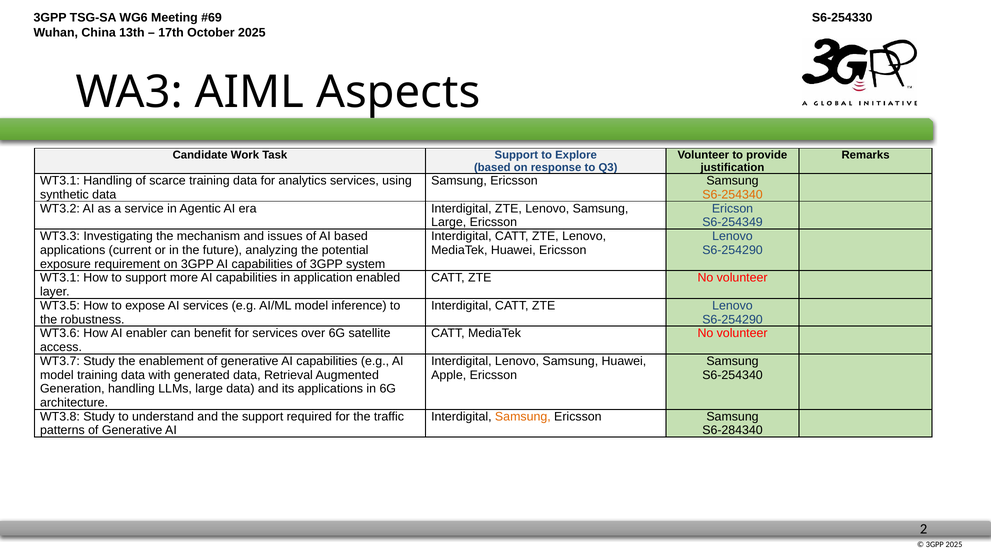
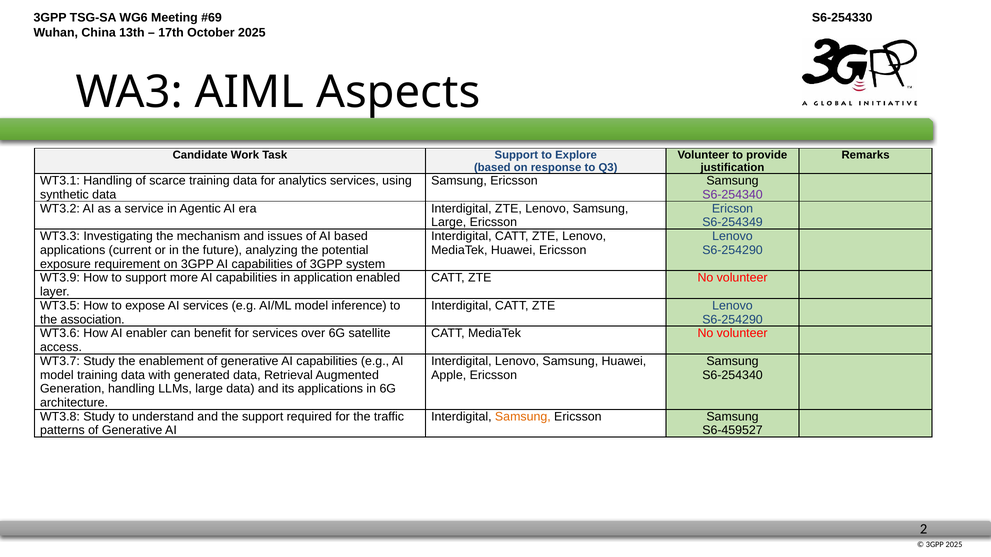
S6-254340 colour: orange -> purple (732, 195)
WT3.1: WT3.1 -> WT3.9 (60, 278)
robustness: robustness -> association (93, 320)
S6-284340: S6-284340 -> S6-459527 (732, 431)
